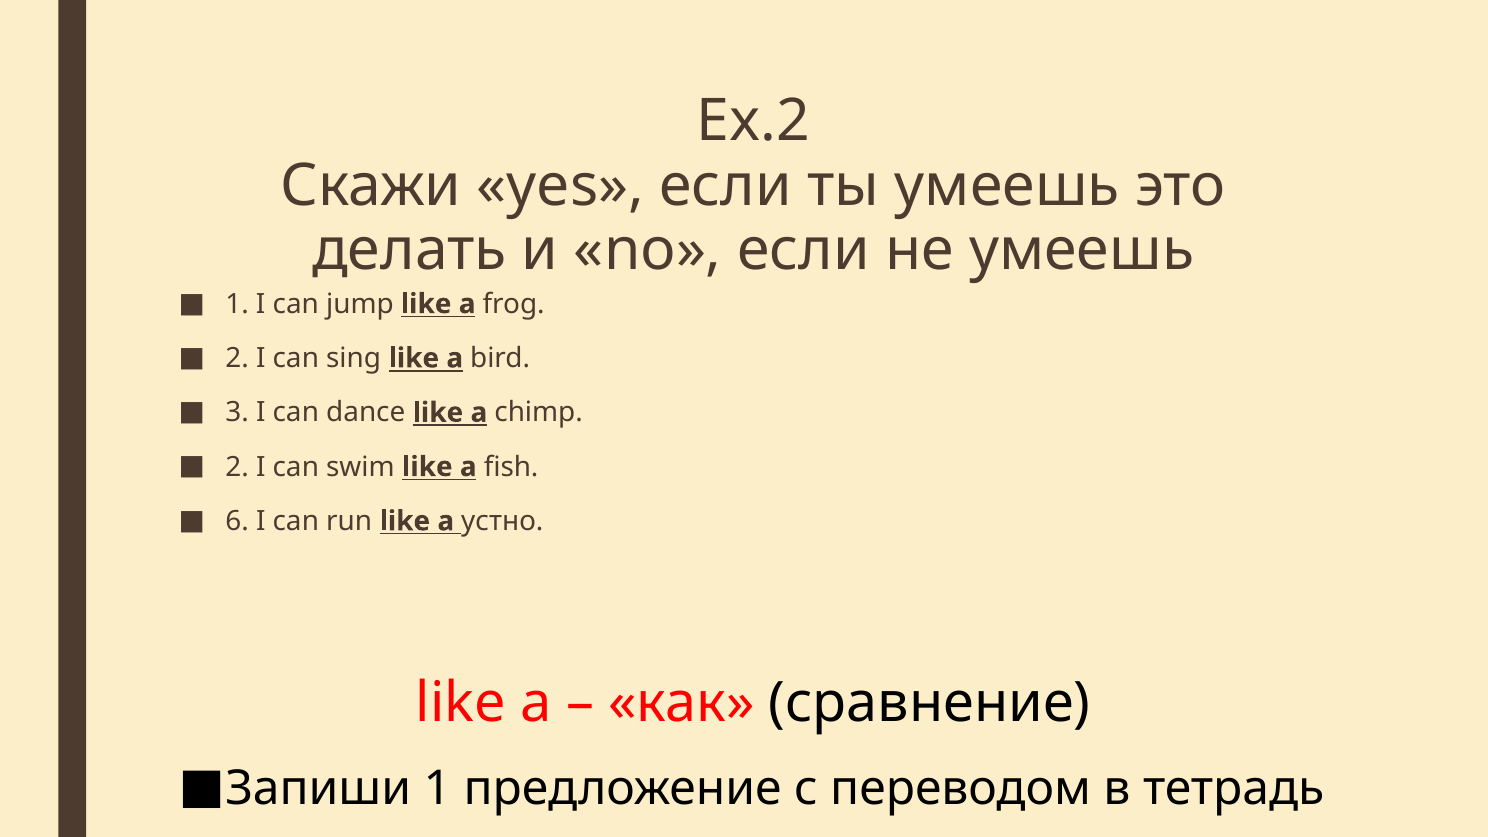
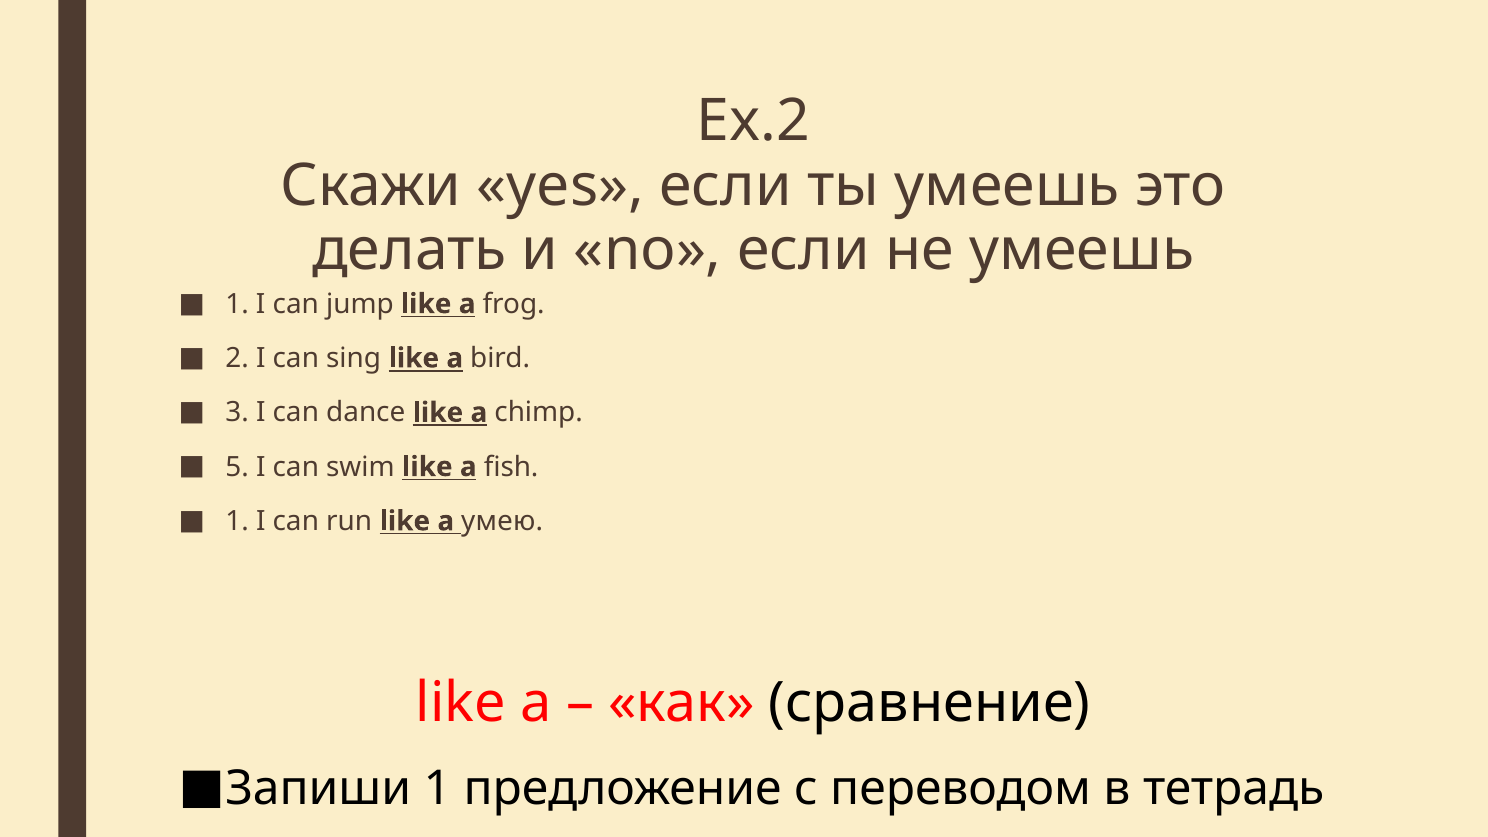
2: 2 -> 5 (237, 467)
6: 6 -> 1 (237, 521)
устно: устно -> умею (502, 521)
